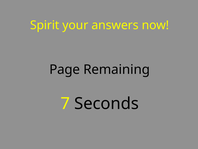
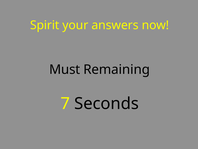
Page: Page -> Must (65, 69)
